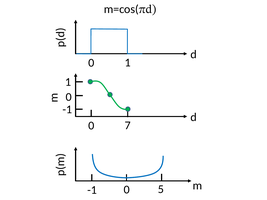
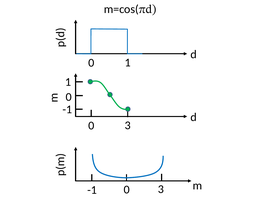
0 7: 7 -> 3 (128, 125)
-1 5: 5 -> 3 (161, 189)
